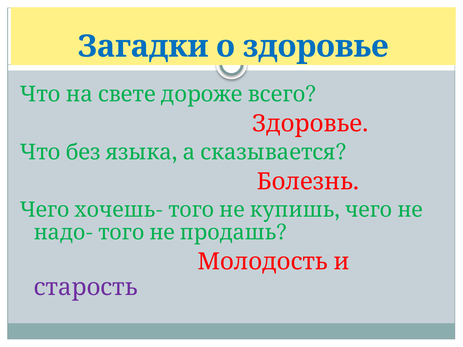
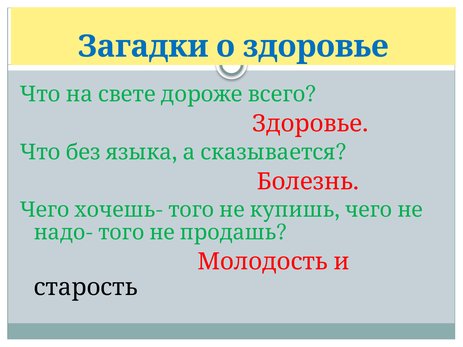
старость colour: purple -> black (86, 288)
